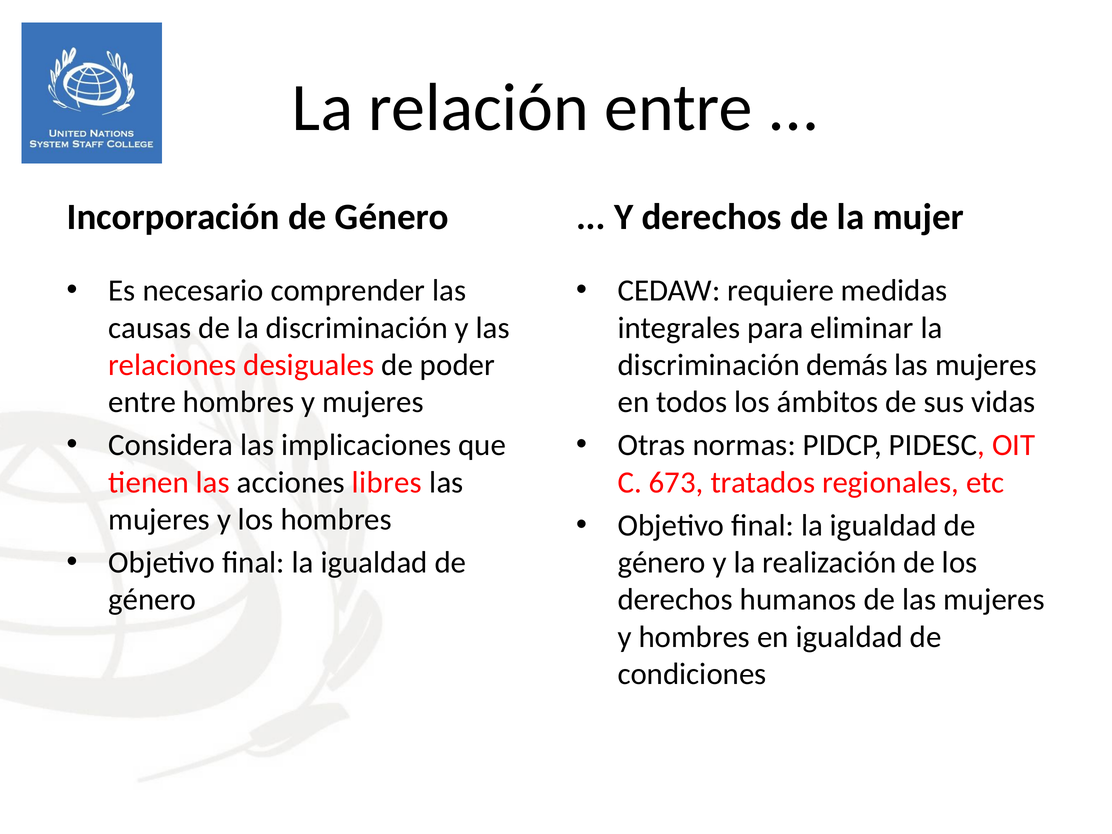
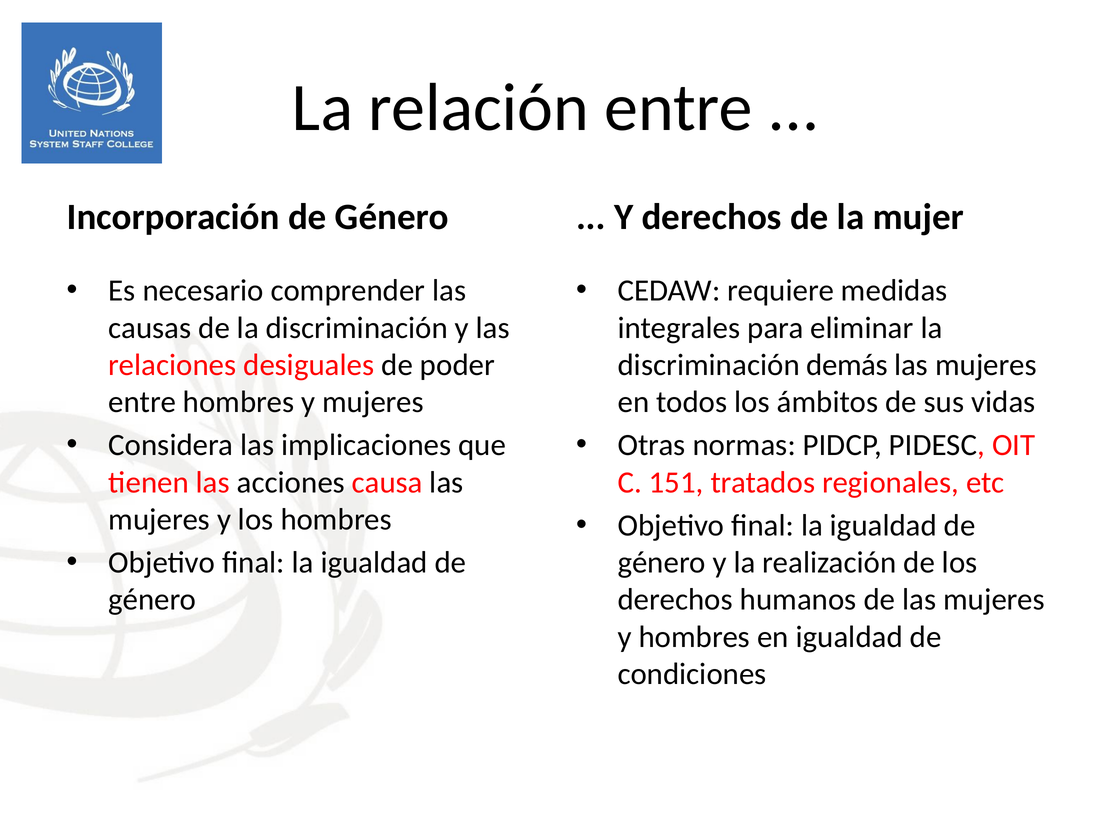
libres: libres -> causa (387, 482)
673: 673 -> 151 (676, 482)
